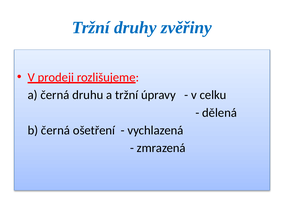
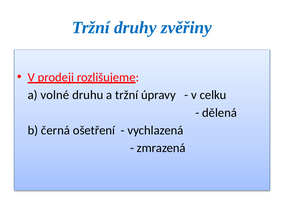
a černá: černá -> volné (55, 95)
